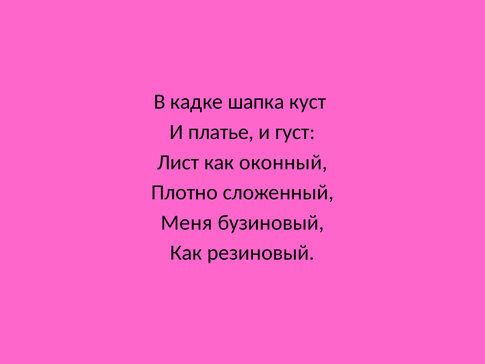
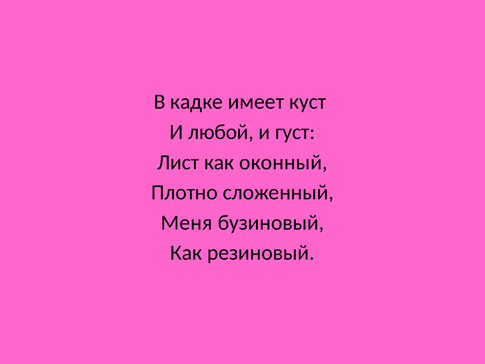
шапка: шапка -> имеет (256, 102)
платье: платье -> любой (221, 132)
